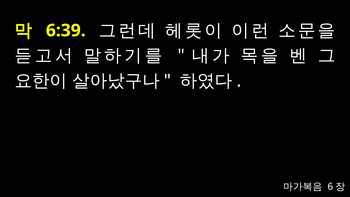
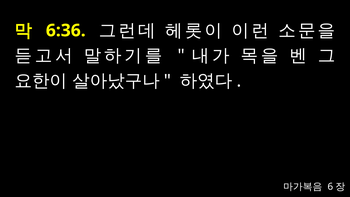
6:39: 6:39 -> 6:36 (66, 30)
